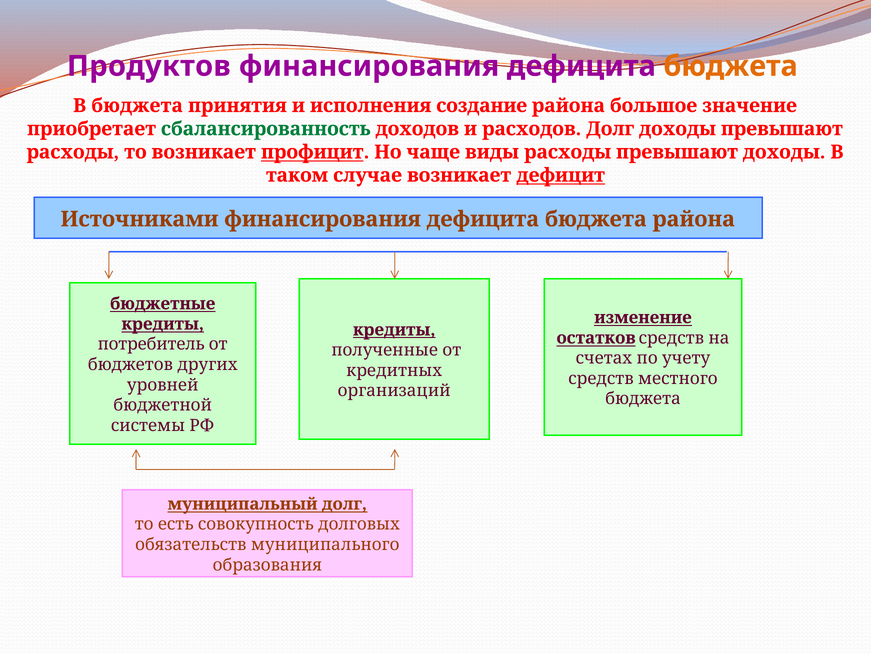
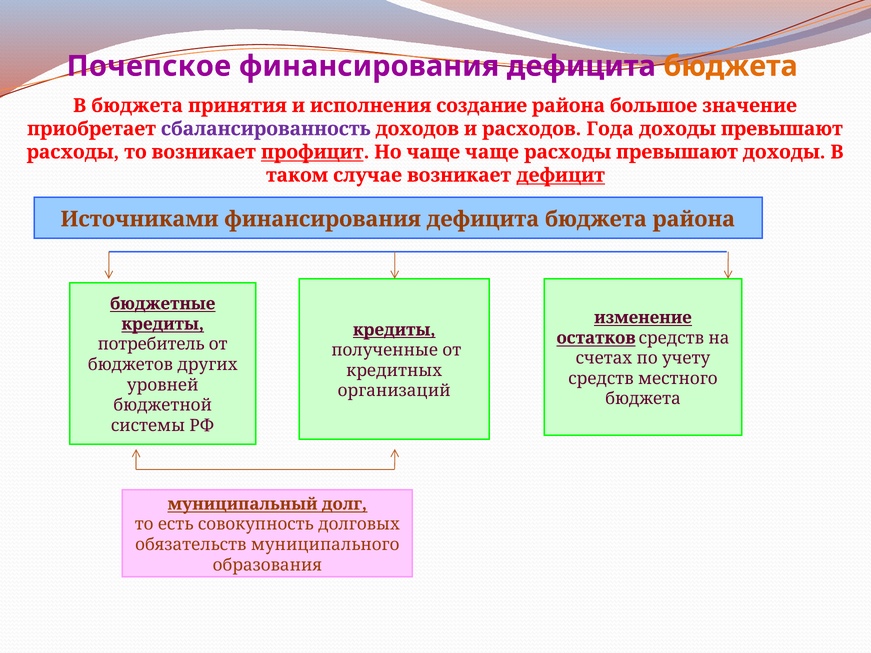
Продуктов: Продуктов -> Почепское (149, 66)
сбалансированность colour: green -> purple (266, 129)
расходов Долг: Долг -> Года (610, 129)
чаще виды: виды -> чаще (492, 152)
